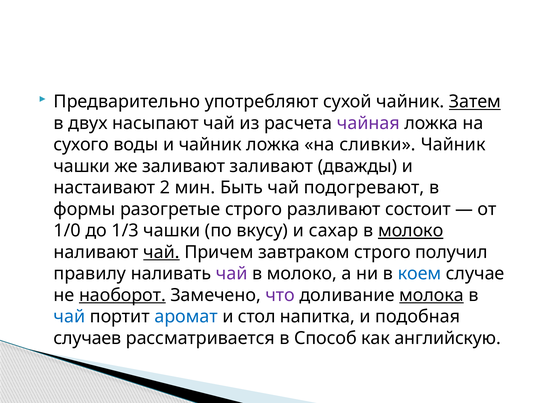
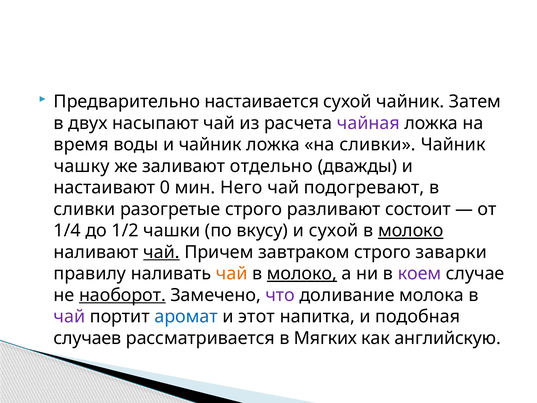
употребляют: употребляют -> настаивается (262, 102)
Затем underline: present -> none (475, 102)
сухого: сухого -> время (81, 145)
чашки: чашки -> чашку (82, 166)
заливают заливают: заливают -> отдельно (271, 166)
2: 2 -> 0 (165, 188)
Быть: Быть -> Него (241, 188)
формы: формы -> сливки (84, 209)
1/0: 1/0 -> 1/4 (67, 231)
1/3: 1/3 -> 1/2 (125, 231)
и сахар: сахар -> сухой (333, 231)
получил: получил -> заварки (451, 252)
чай colour: purple -> orange (232, 273)
молоко underline: none -> present (302, 273)
коем colour: blue -> purple (419, 273)
молока underline: present -> none (432, 295)
чай colour: blue -> purple (69, 316)
стол: стол -> этот (257, 316)
Способ: Способ -> Мягких (325, 338)
